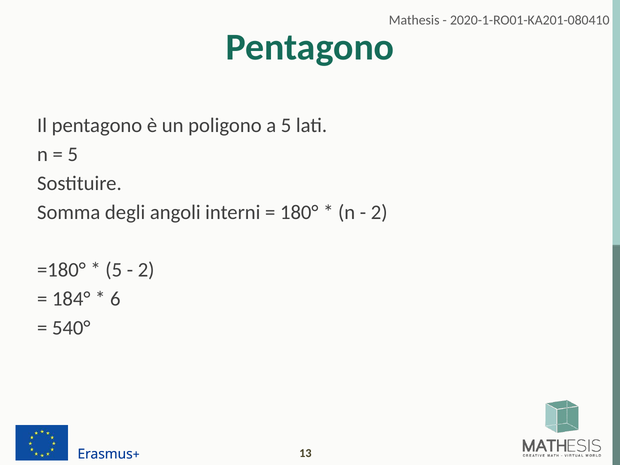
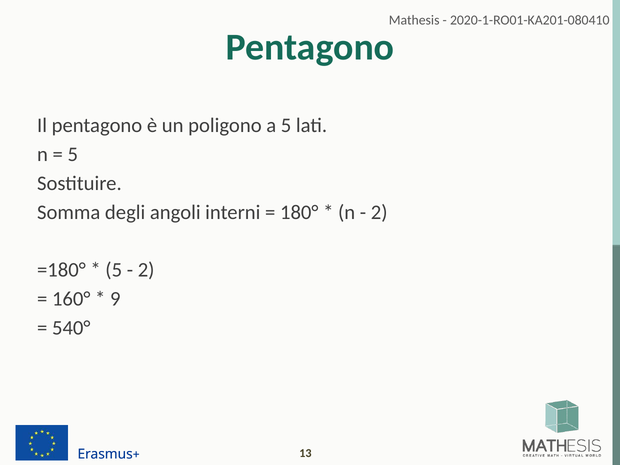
184°: 184° -> 160° (71, 299)
6: 6 -> 9 (115, 299)
